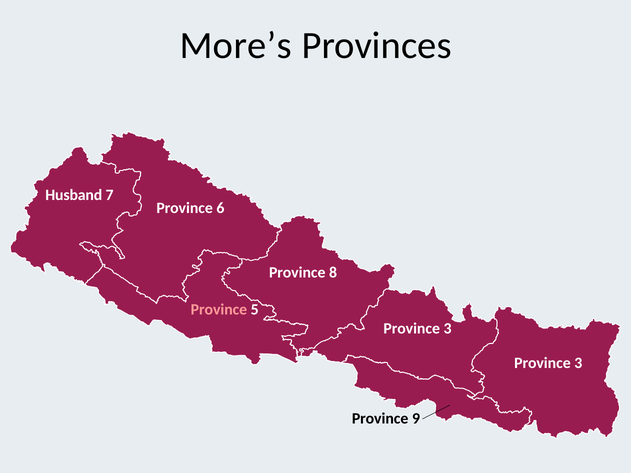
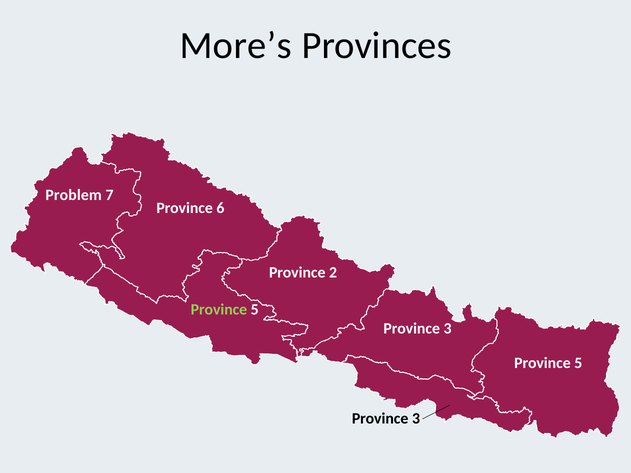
Husband: Husband -> Problem (74, 195)
8: 8 -> 2 (333, 273)
Province colour: pink -> light green (219, 310)
3: 3 -> 5 (578, 363)
9: 9 -> 3 (416, 419)
